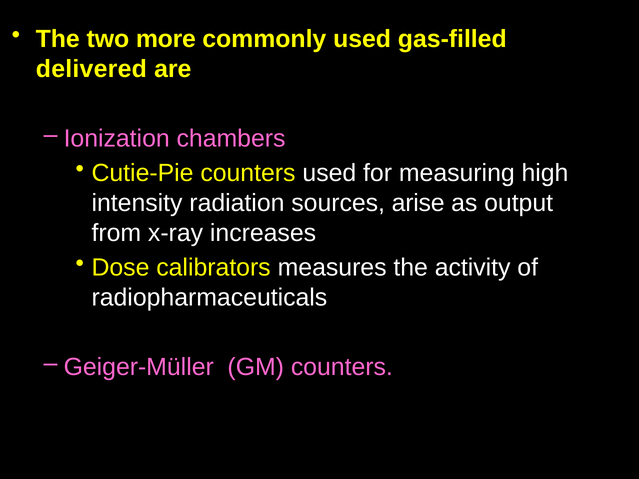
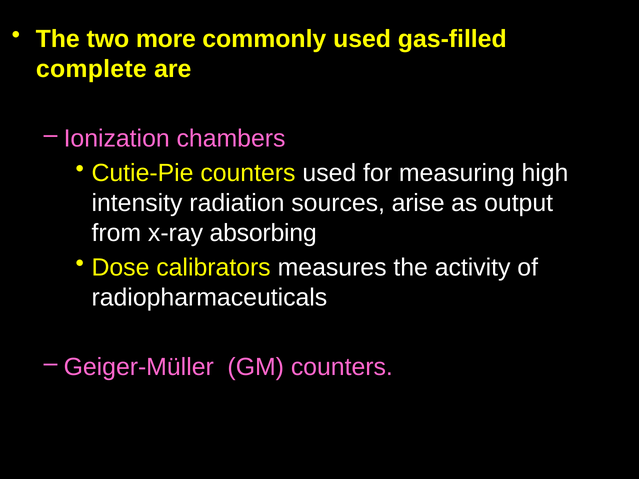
delivered: delivered -> complete (91, 69)
increases: increases -> absorbing (263, 233)
